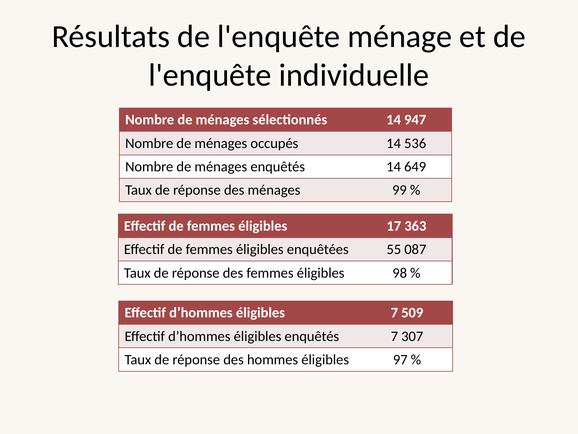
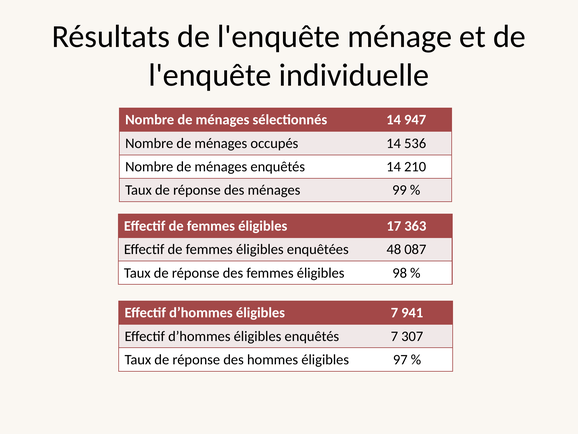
649: 649 -> 210 (415, 167)
55: 55 -> 48 (394, 249)
509: 509 -> 941 (412, 312)
